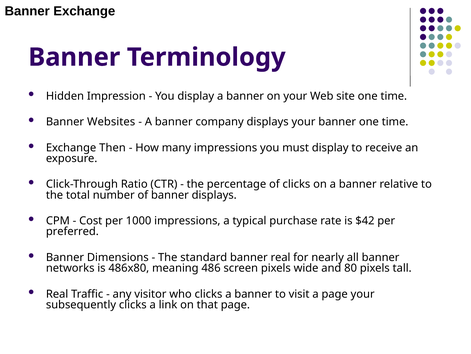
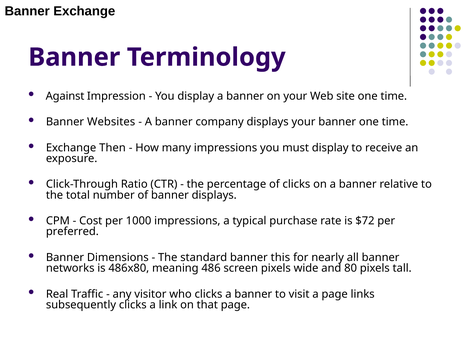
Hidden: Hidden -> Against (65, 96)
$42: $42 -> $72 (365, 220)
banner real: real -> this (280, 257)
page your: your -> links (363, 293)
